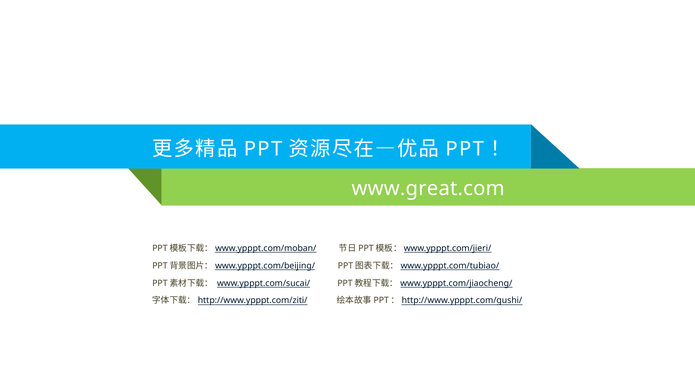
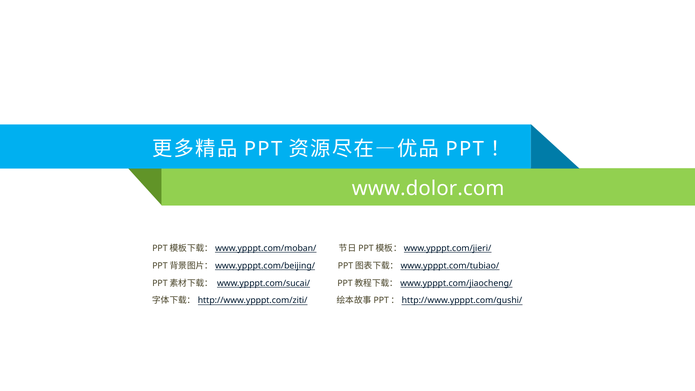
www.great.com: www.great.com -> www.dolor.com (428, 188)
